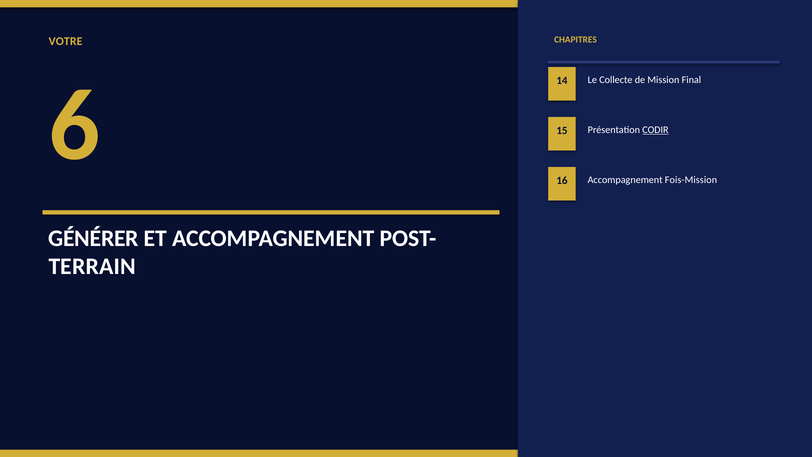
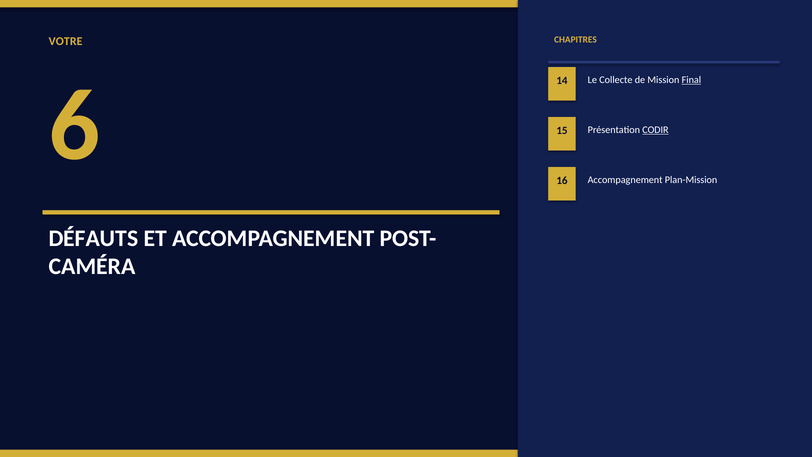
Final underline: none -> present (691, 80)
Fois-Mission: Fois-Mission -> Plan-Mission (691, 180)
GÉNÉRER: GÉNÉRER -> DÉFAUTS (93, 238)
TERRAIN: TERRAIN -> CAMÉRA (92, 267)
